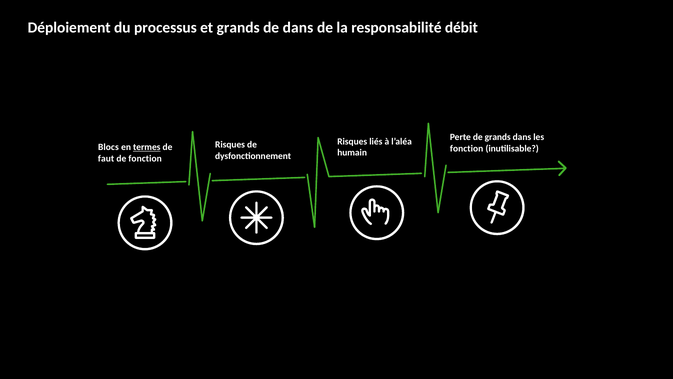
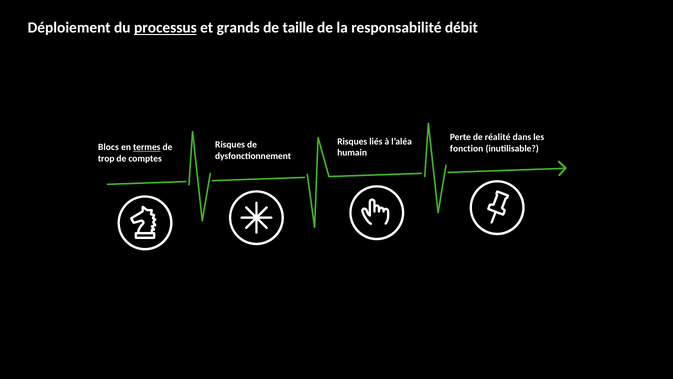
processus underline: none -> present (165, 28)
de dans: dans -> taille (298, 28)
de grands: grands -> réalité (498, 137)
faut: faut -> trop (106, 158)
de fonction: fonction -> comptes (145, 158)
